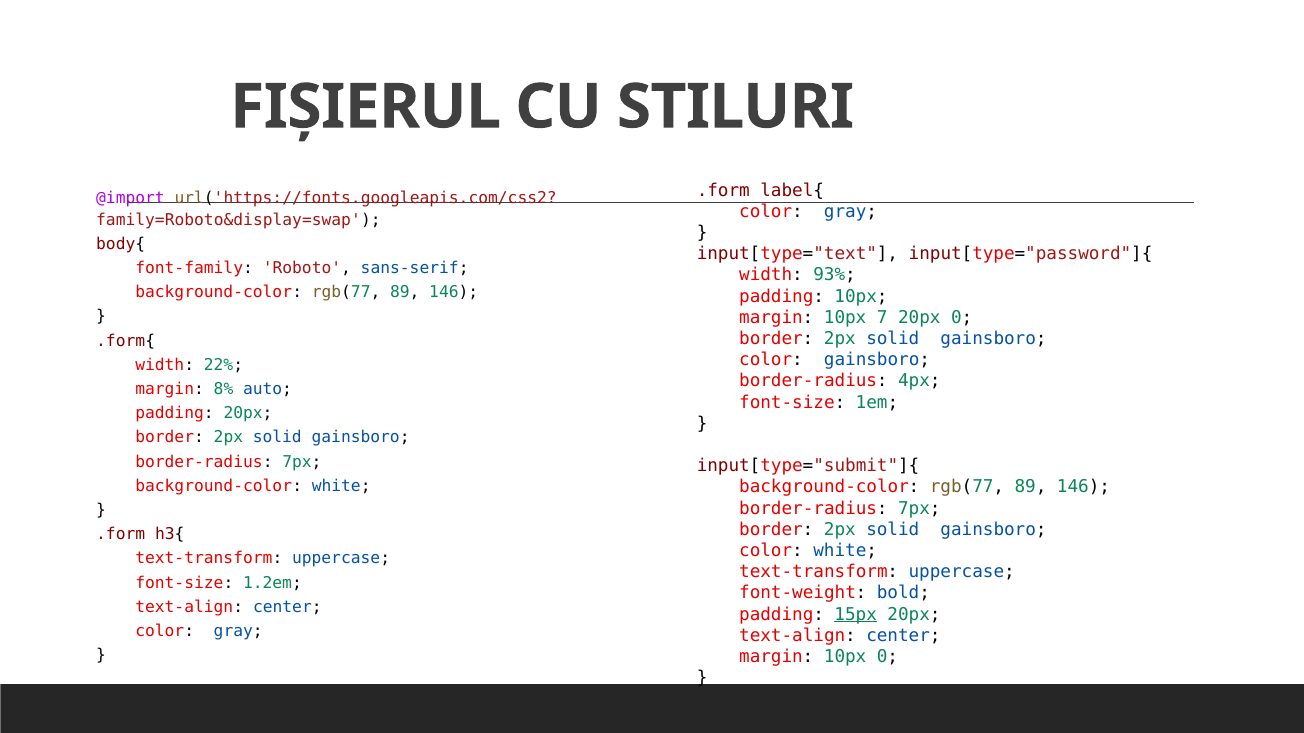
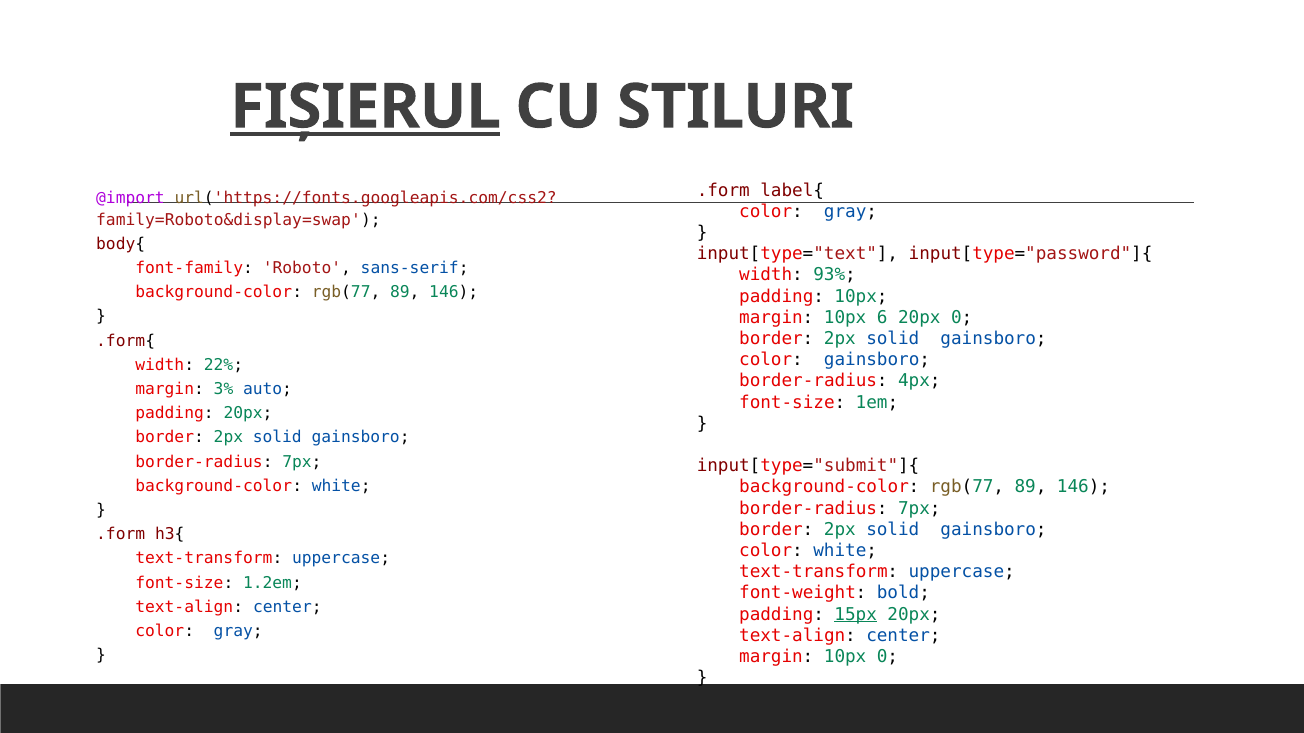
FIŞIERUL underline: none -> present (365, 107)
7: 7 -> 6 (882, 318)
8%: 8% -> 3% (224, 389)
